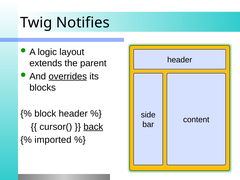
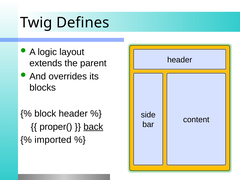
Notifies: Notifies -> Defines (83, 23)
overrides underline: present -> none (68, 76)
cursor(: cursor( -> proper( (56, 127)
